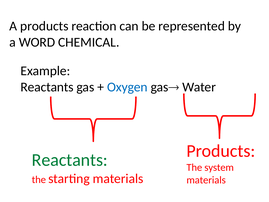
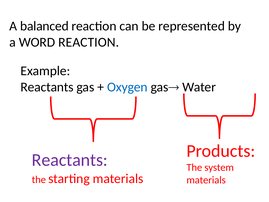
A products: products -> balanced (44, 26)
WORD CHEMICAL: CHEMICAL -> REACTION (89, 42)
Reactants colour: green -> purple (70, 160)
